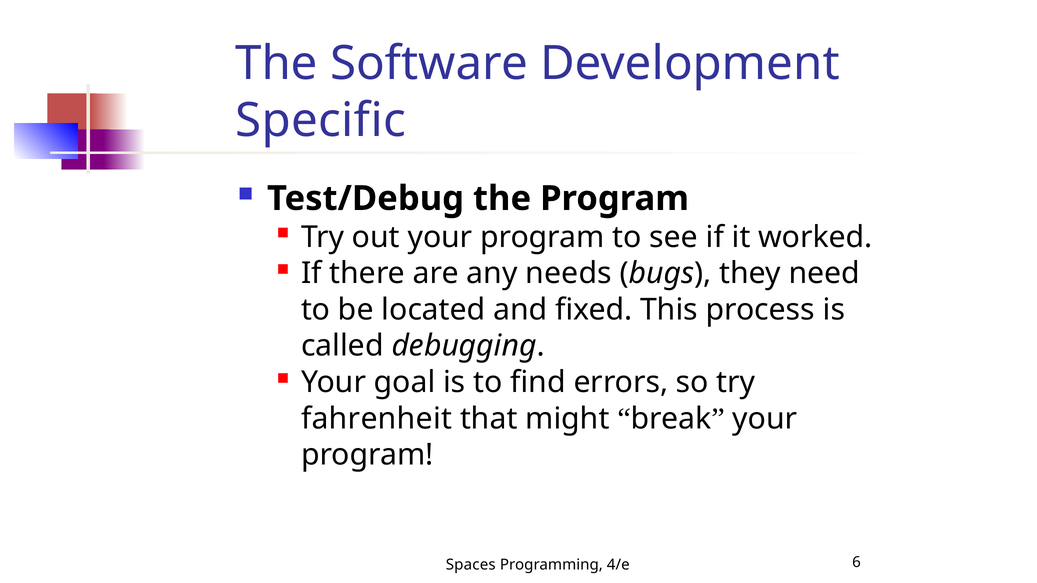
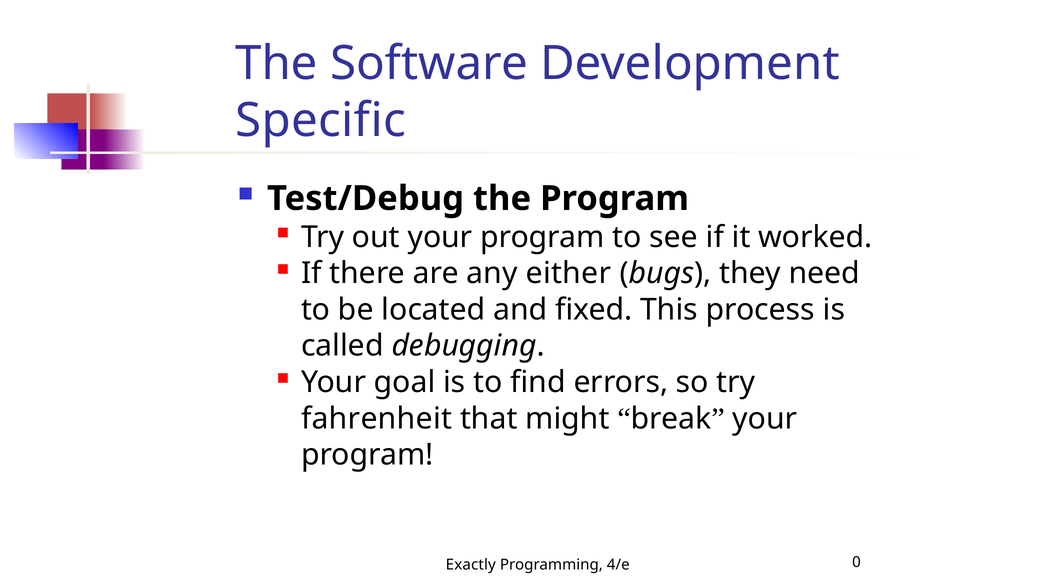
needs: needs -> either (568, 274)
Spaces: Spaces -> Exactly (471, 565)
6: 6 -> 0 (857, 562)
